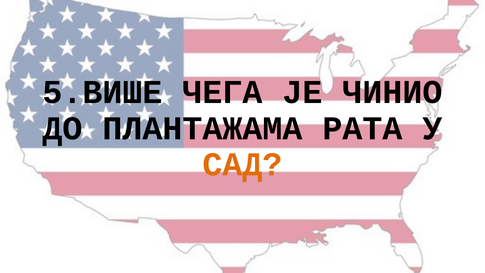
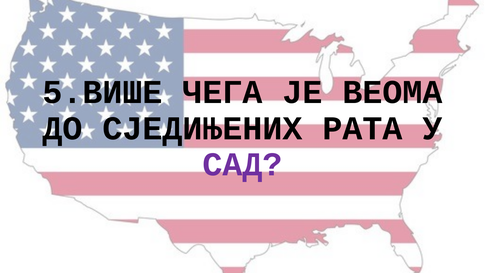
ЧИНИО: ЧИНИО -> ВЕОМА (392, 92)
ПЛАНТАЖАМА: ПЛАНТАЖАМА -> СЈЕДИЊЕНИХ (202, 128)
САД colour: orange -> purple (242, 164)
